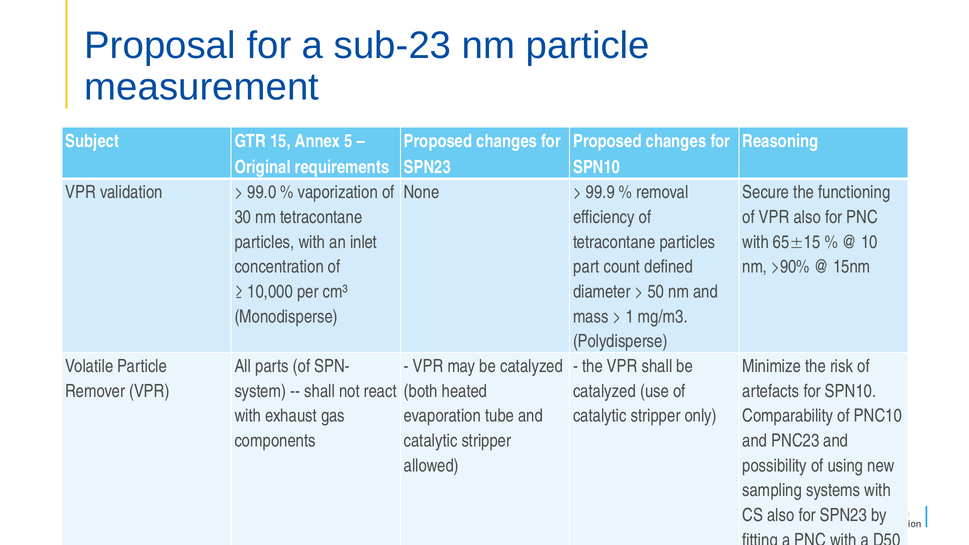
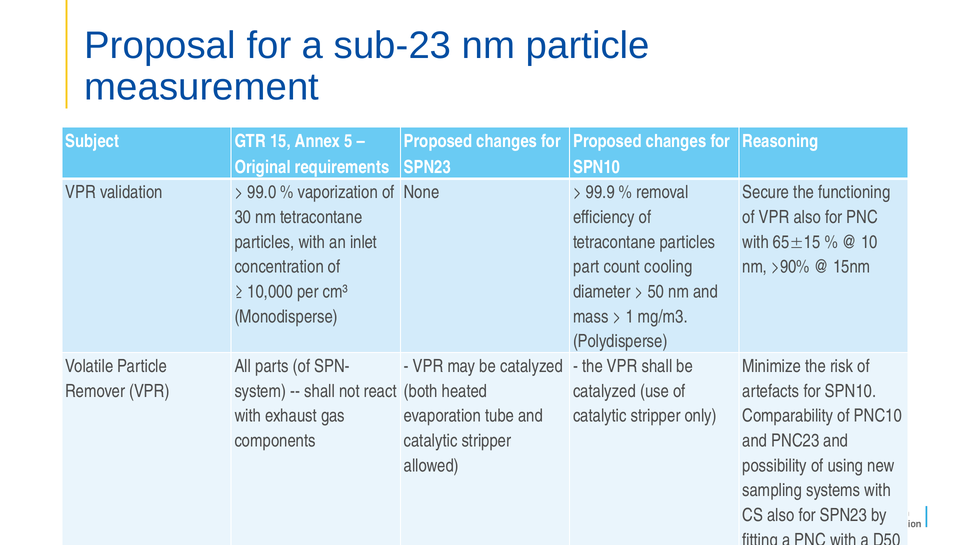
defined: defined -> cooling (669, 267)
